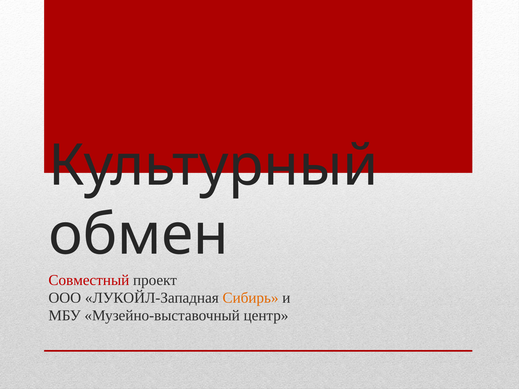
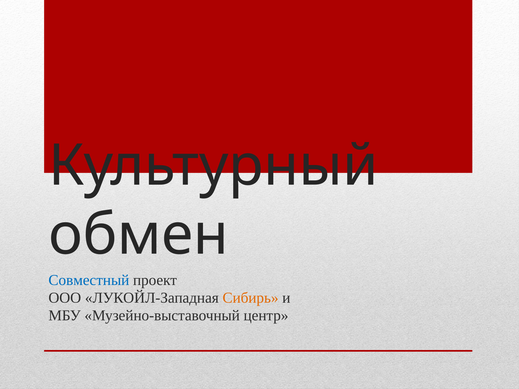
Совместный colour: red -> blue (89, 280)
